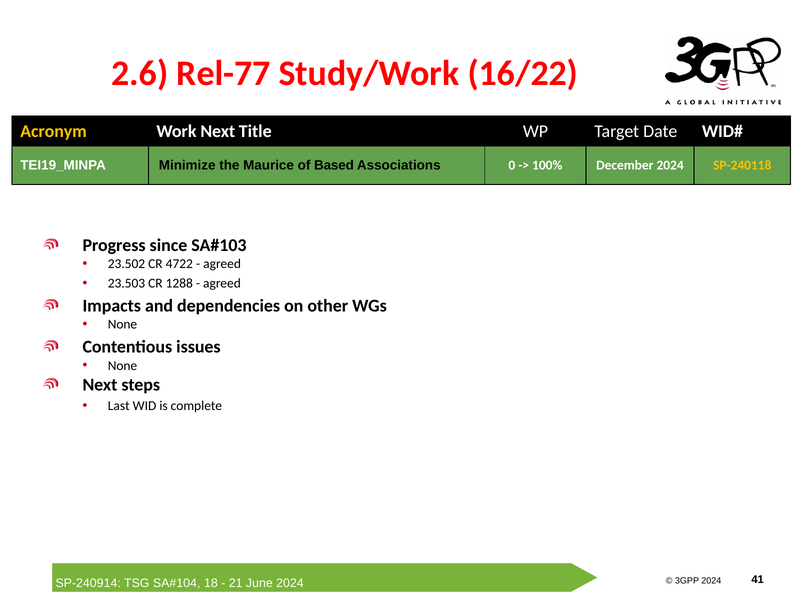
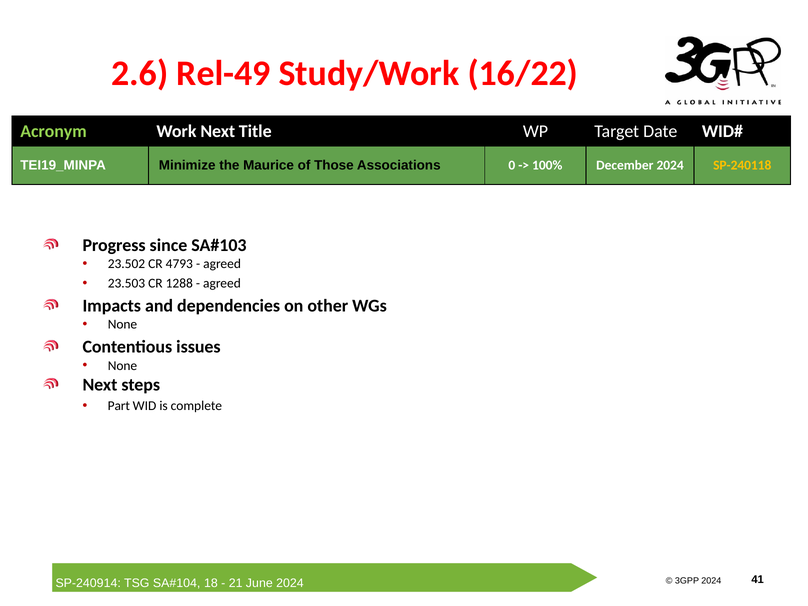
Rel-77: Rel-77 -> Rel-49 (223, 73)
Acronym colour: yellow -> light green (54, 131)
Based: Based -> Those (334, 165)
4722: 4722 -> 4793 (179, 264)
Last: Last -> Part (119, 406)
